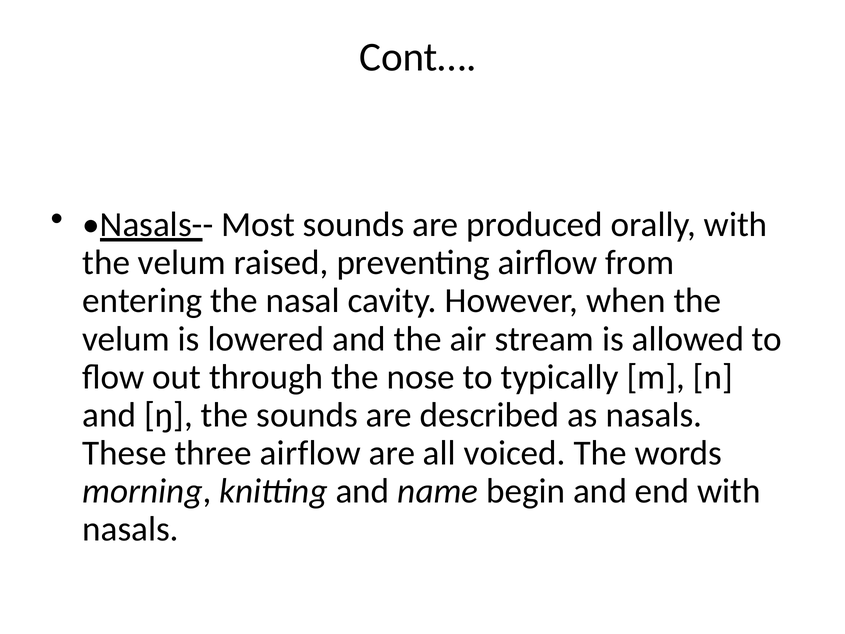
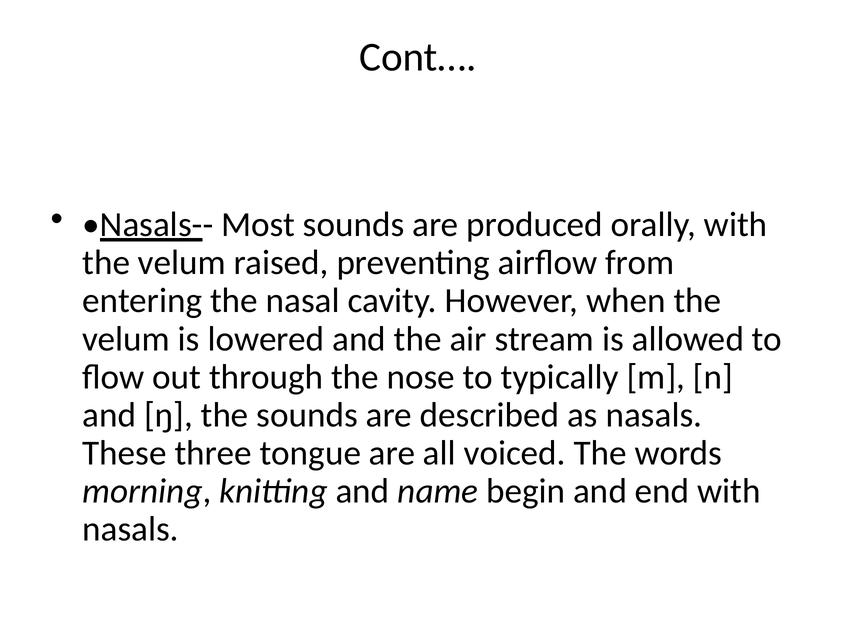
three airflow: airflow -> tongue (310, 453)
